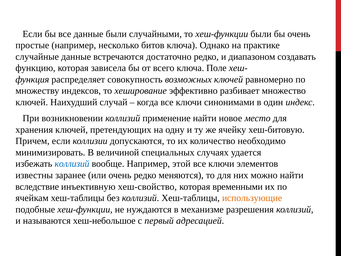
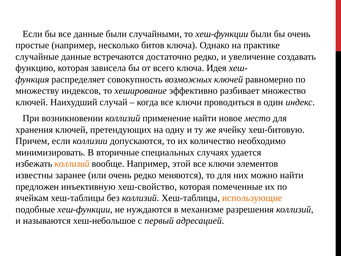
диапазоном: диапазоном -> увеличение (252, 57)
Поле: Поле -> Идея (216, 68)
синонимами: синонимами -> проводиться (229, 102)
величиной: величиной -> вторичные (118, 152)
коллизий colour: blue -> orange (72, 164)
вследствие: вследствие -> предложен (37, 186)
временными: временными -> помеченные (238, 186)
